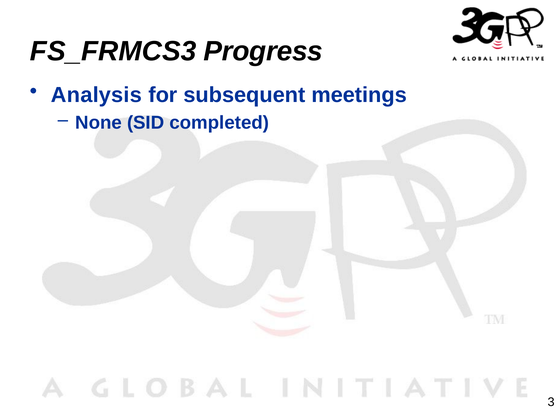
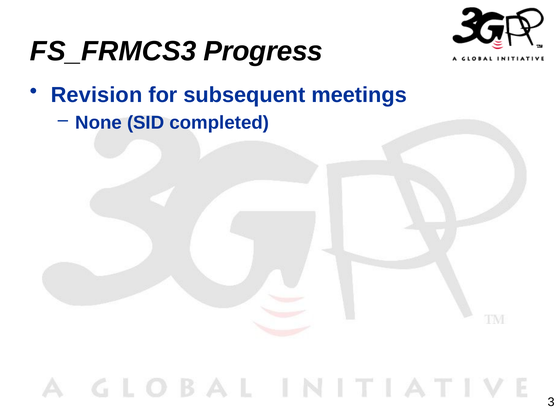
Analysis: Analysis -> Revision (97, 95)
